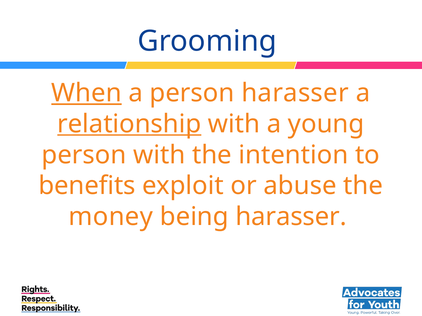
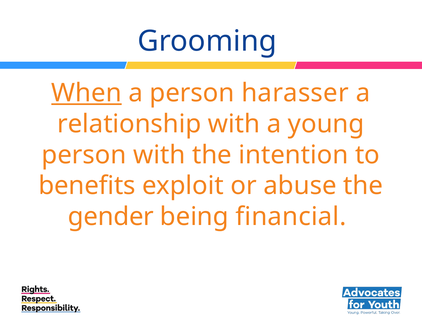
relationship underline: present -> none (129, 124)
money: money -> gender (111, 217)
being harasser: harasser -> financial (291, 217)
